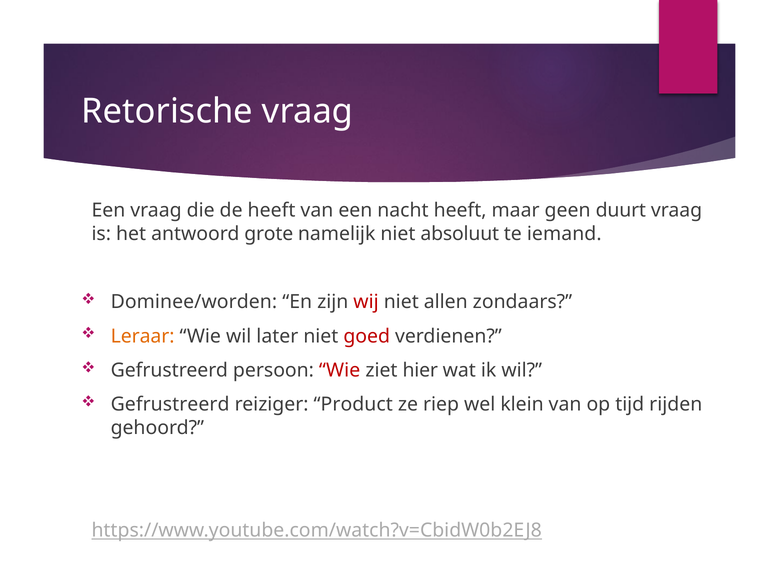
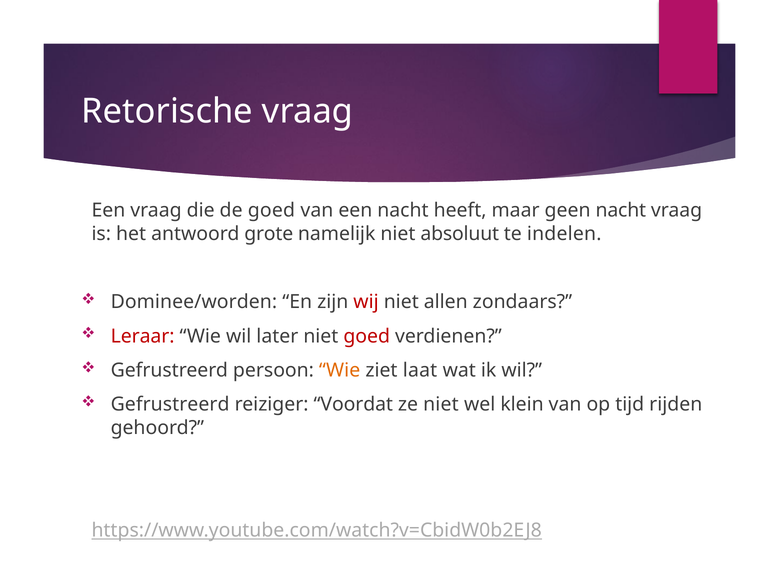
de heeft: heeft -> goed (271, 211)
geen duurt: duurt -> nacht (621, 211)
iemand: iemand -> indelen (564, 234)
Leraar colour: orange -> red (143, 336)
Wie colour: red -> orange (340, 371)
hier: hier -> laat (420, 371)
Product: Product -> Voordat (353, 405)
ze riep: riep -> niet (441, 405)
